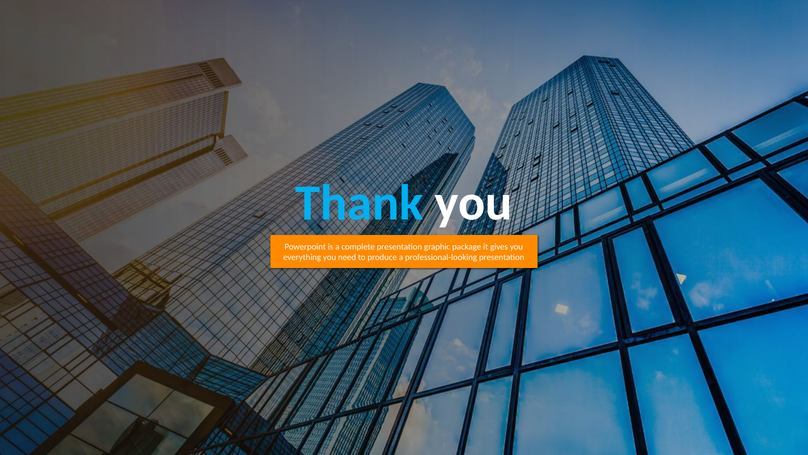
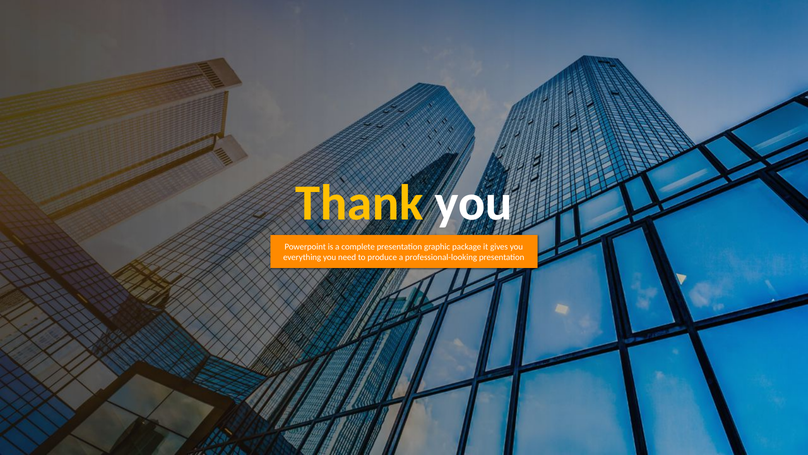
Thank colour: light blue -> yellow (359, 203)
